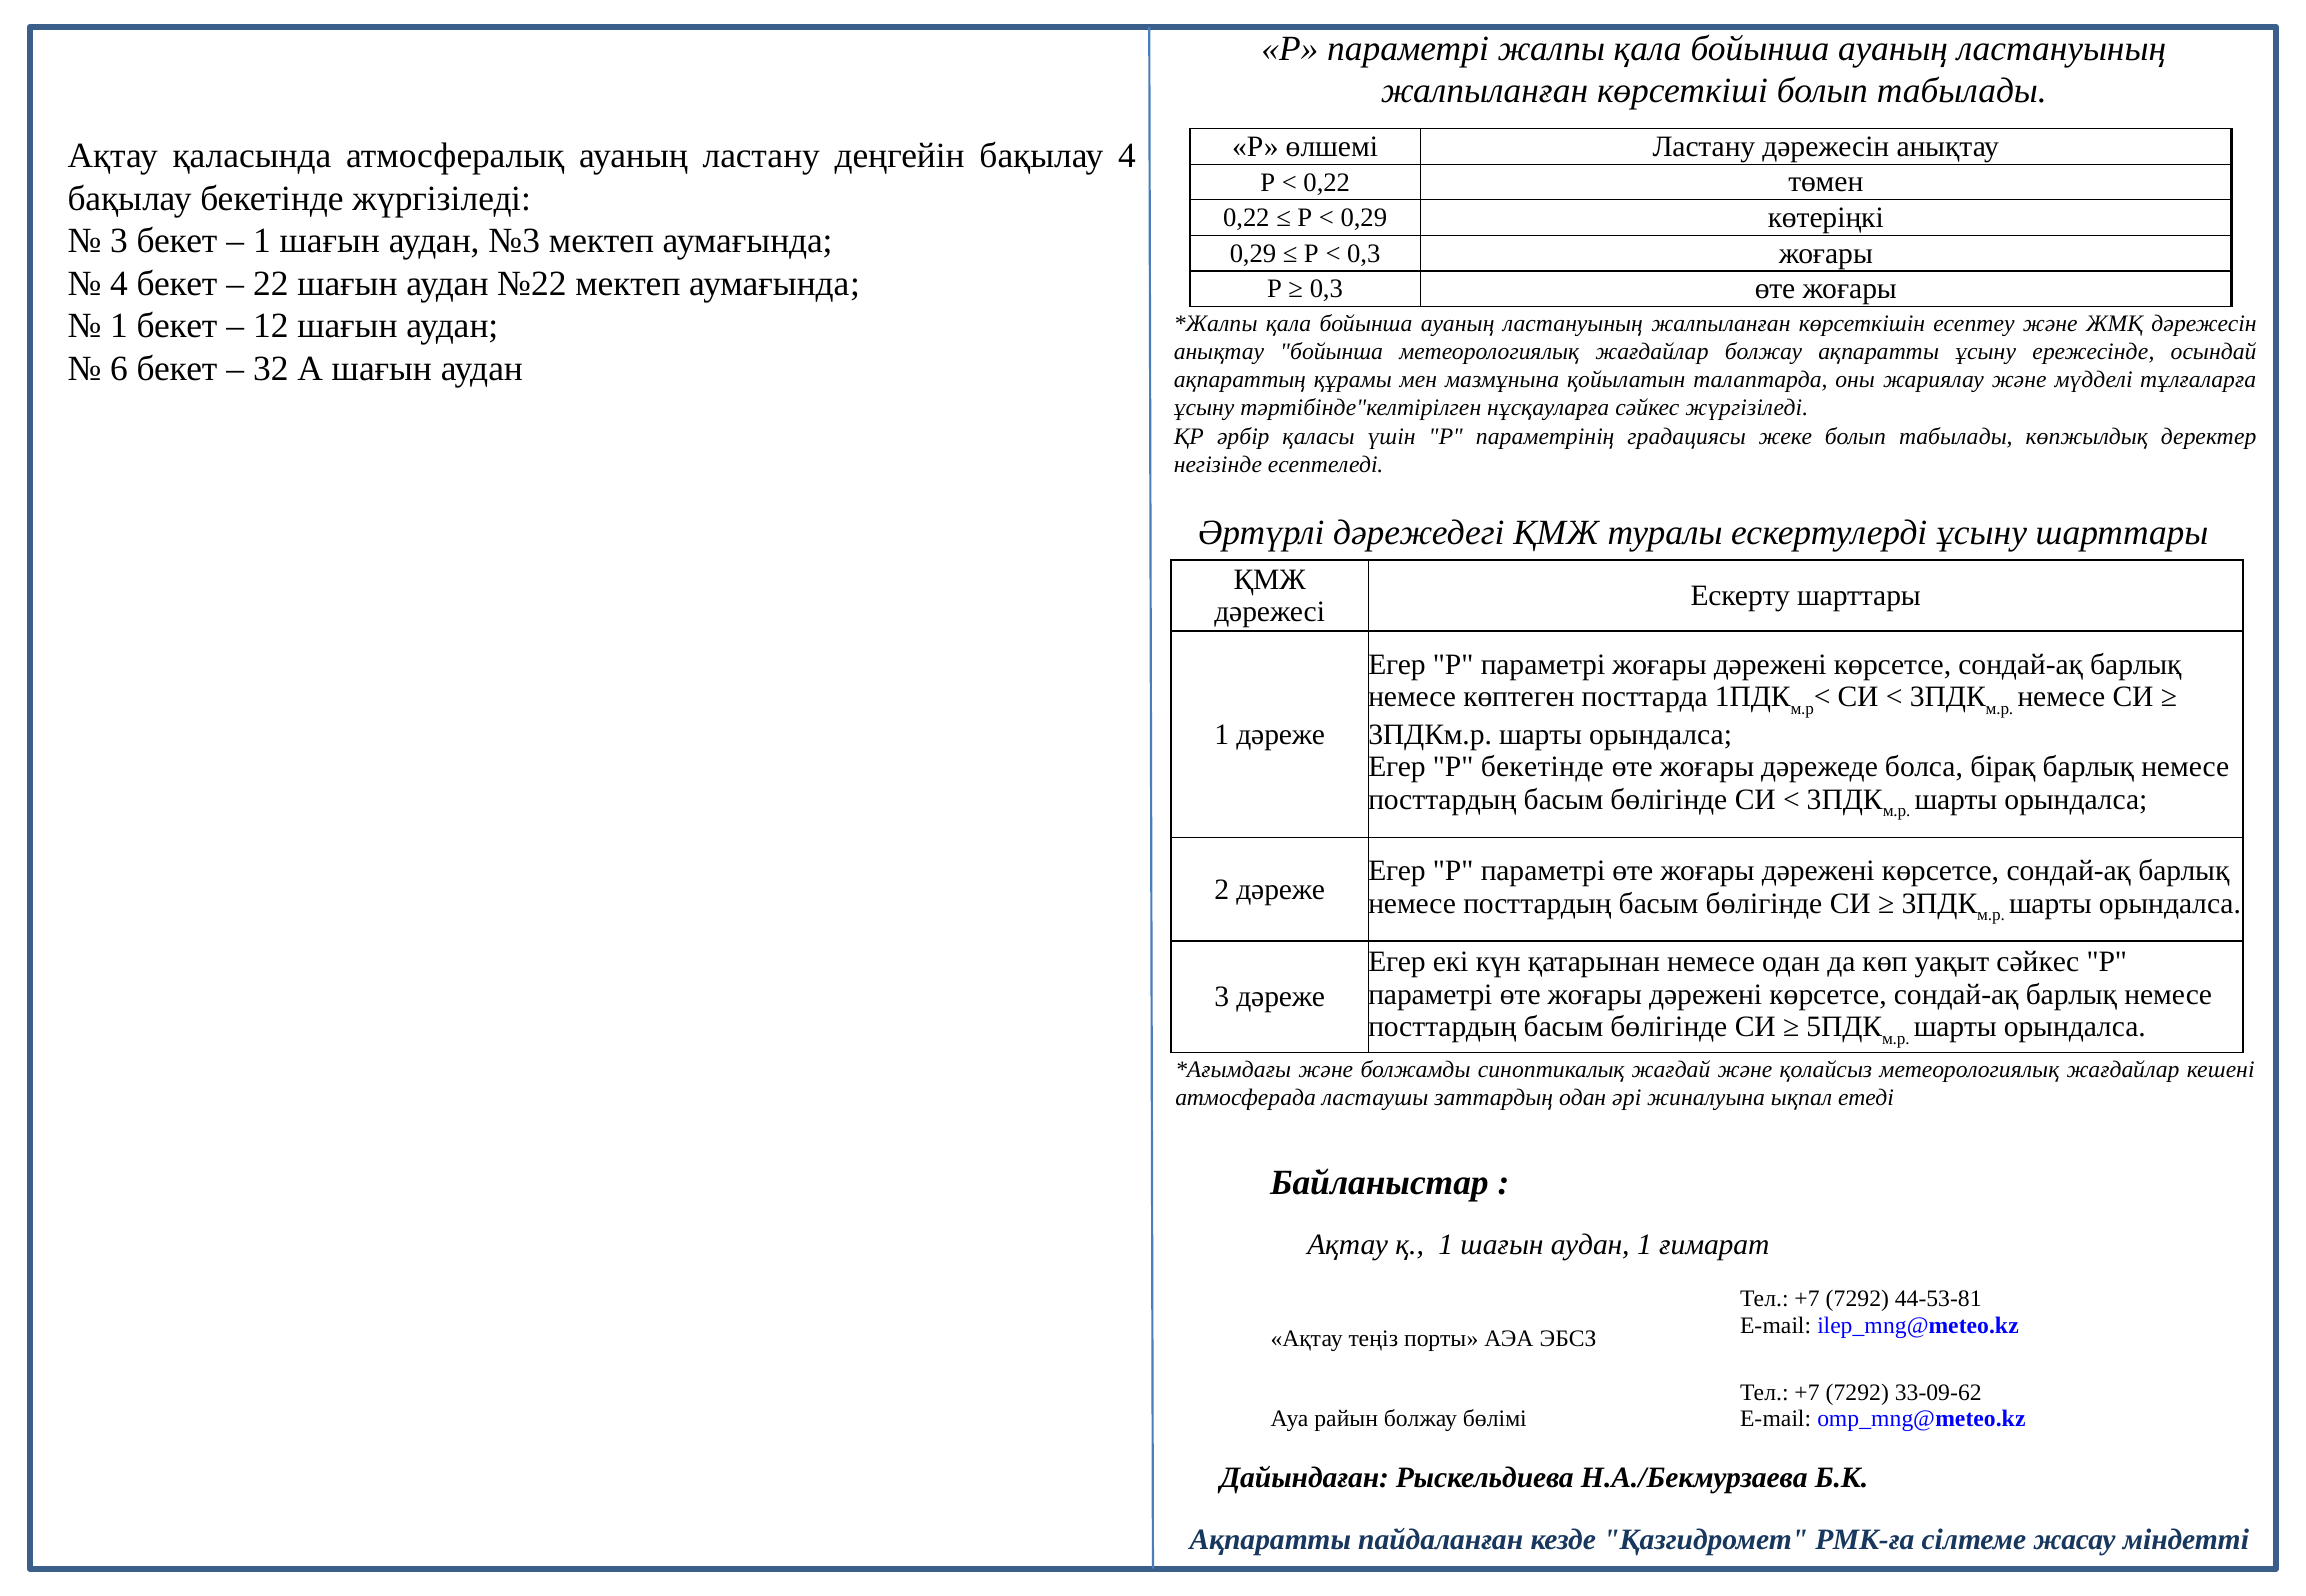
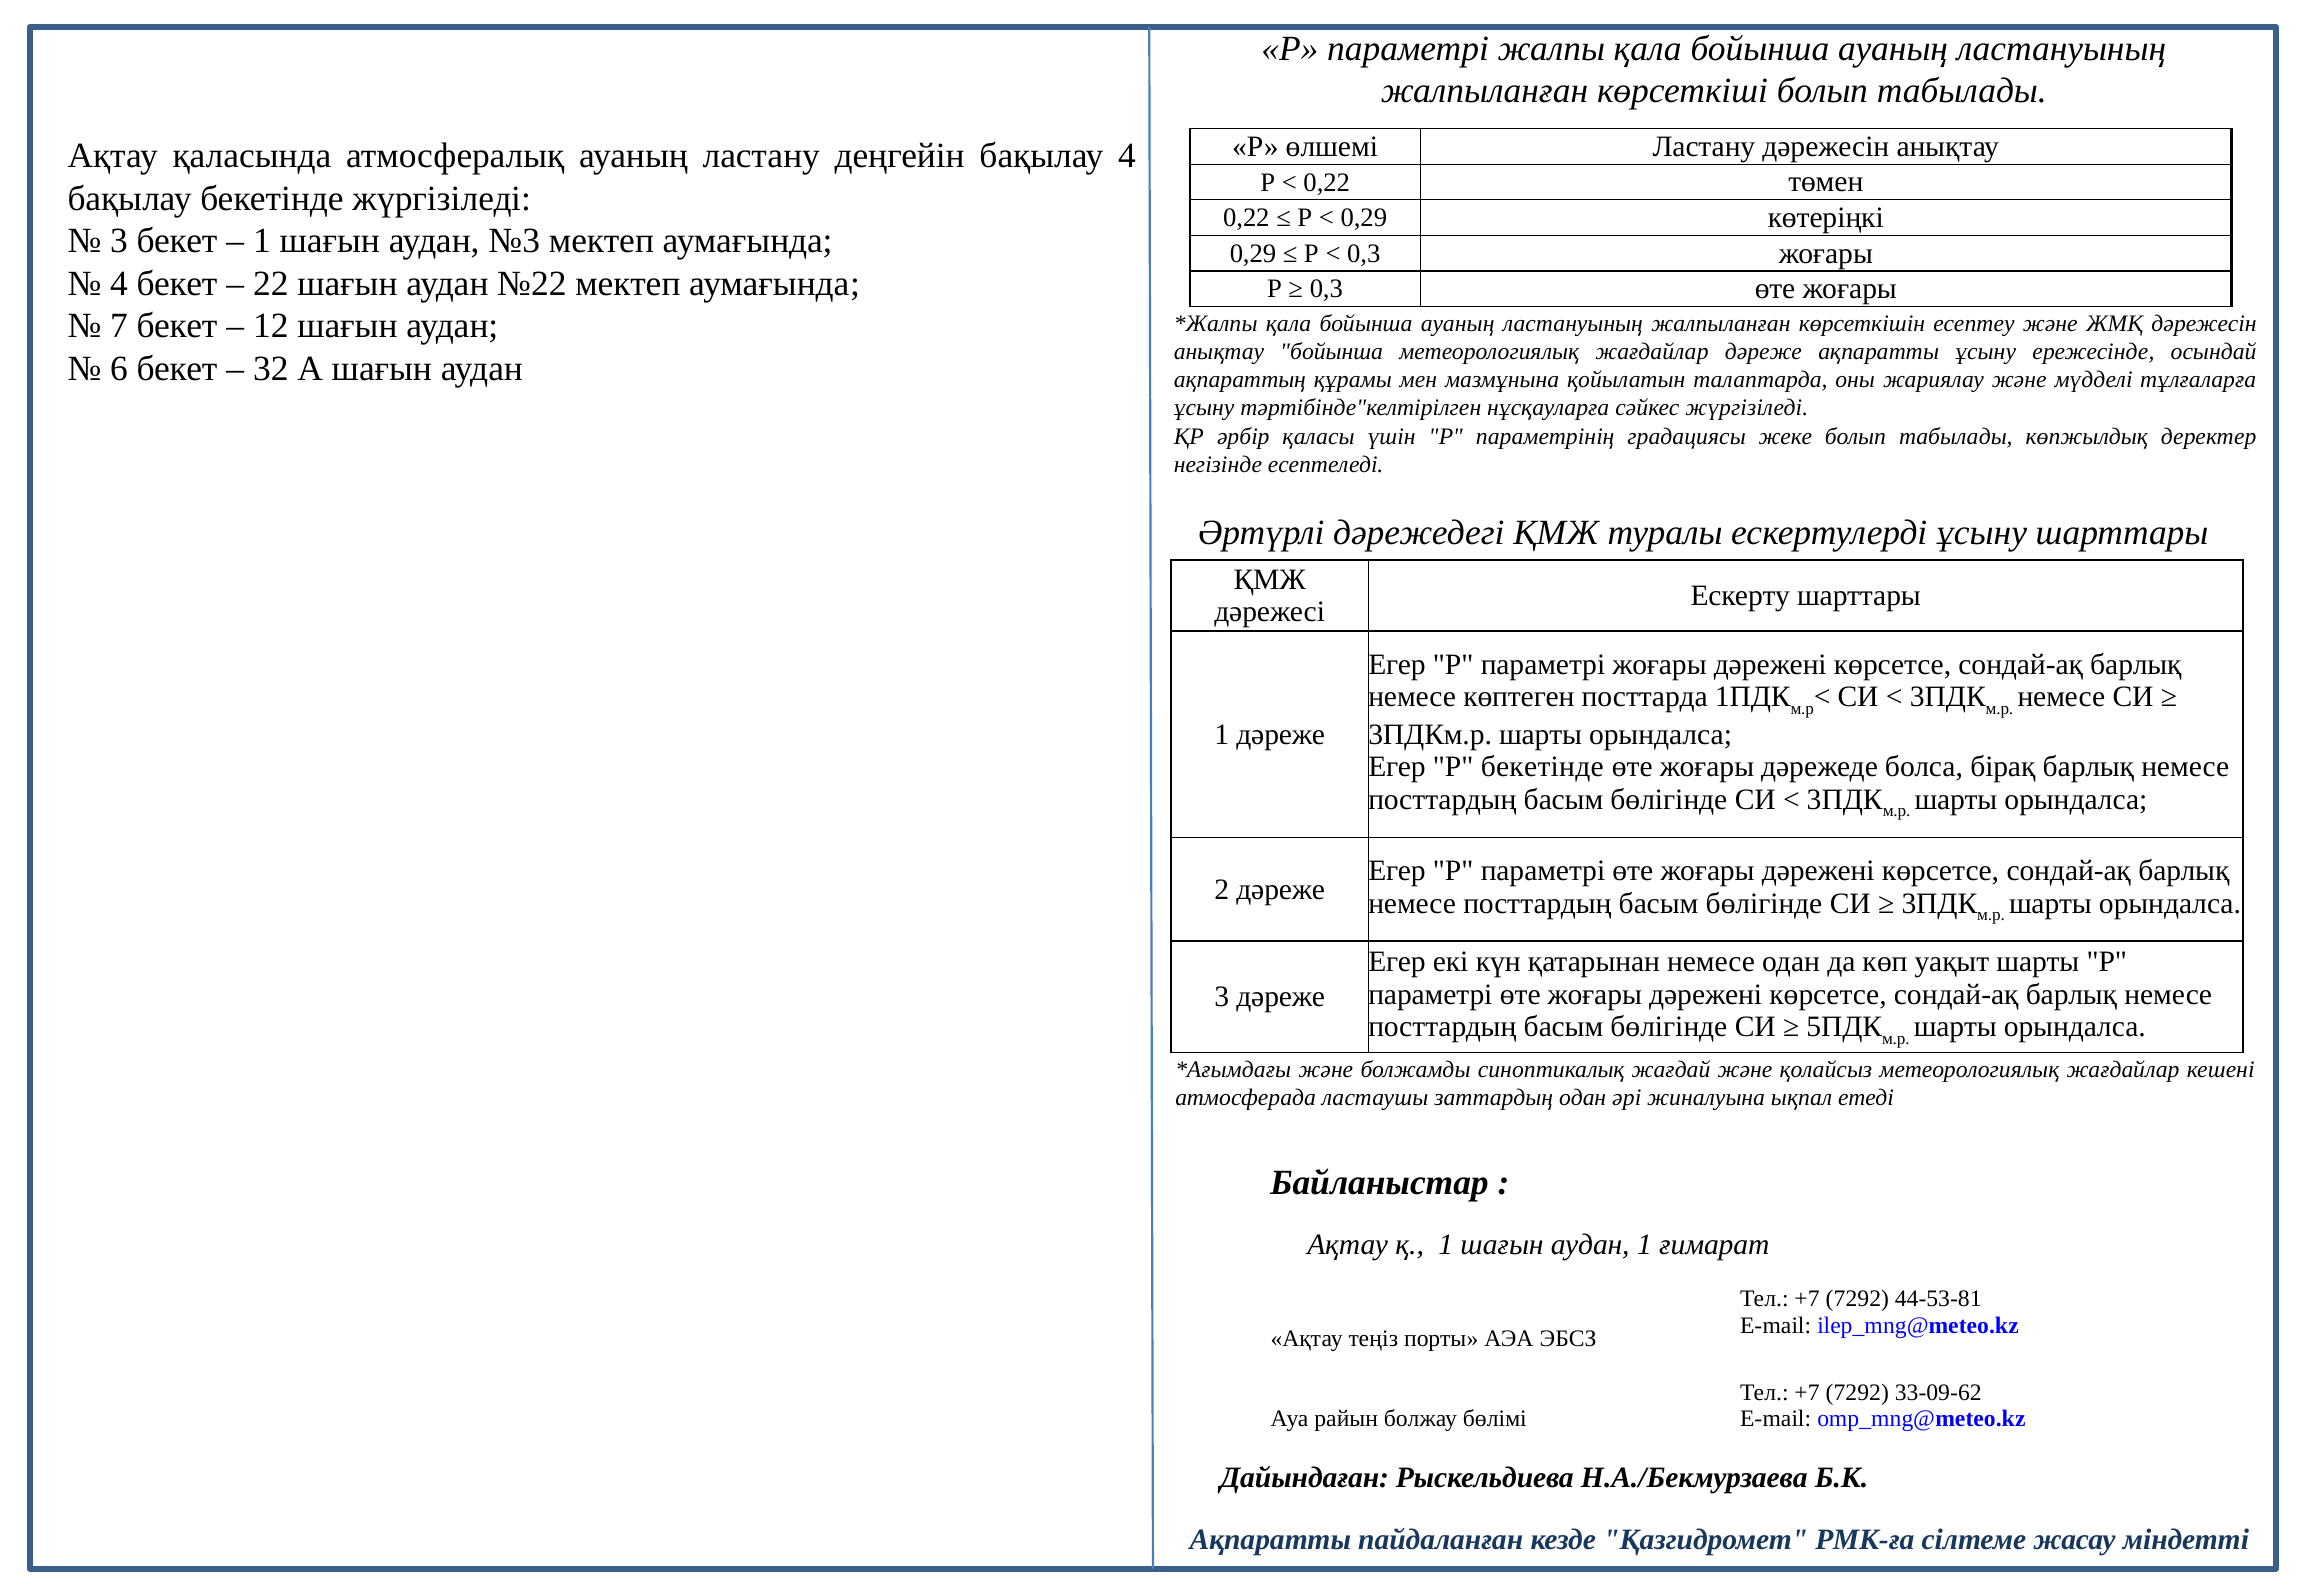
1: 1 -> 7 (119, 326)
жағдайлар болжау: болжау -> дәреже (1763, 352)
уақыт сәйкес: сәйкес -> шарты (2038, 962)
